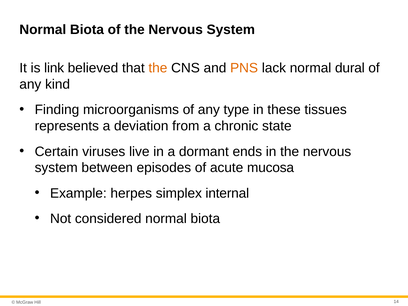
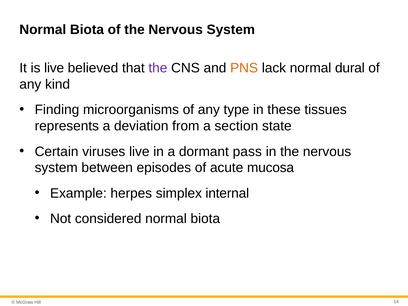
is link: link -> live (54, 68)
the colour: orange -> purple (158, 68)
chronic: chronic -> section (236, 126)
ends: ends -> pass (247, 152)
